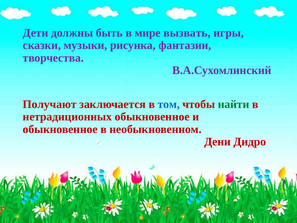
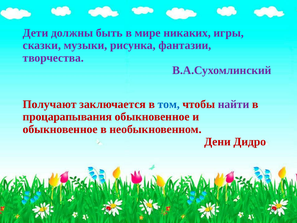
вызвать: вызвать -> никаких (187, 33)
найти colour: green -> purple (234, 104)
нетрадиционных: нетрадиционных -> процарапывания (67, 117)
